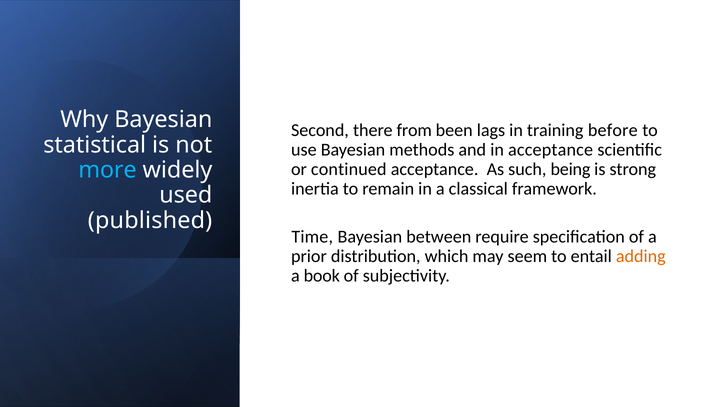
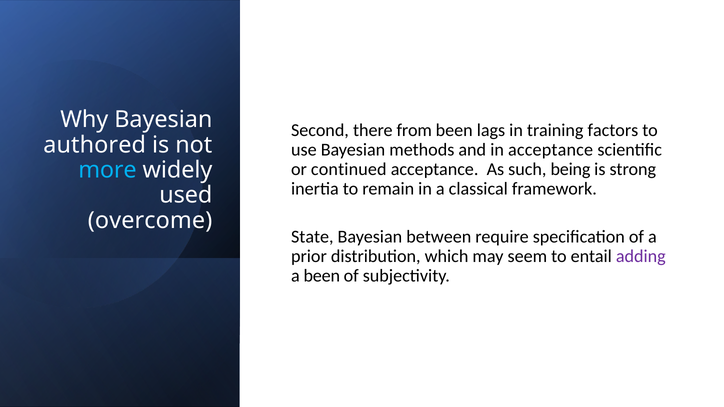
before: before -> factors (613, 130)
statistical: statistical -> authored (95, 145)
published: published -> overcome (150, 221)
Time: Time -> State (312, 237)
adding colour: orange -> purple (641, 257)
a book: book -> been (322, 276)
